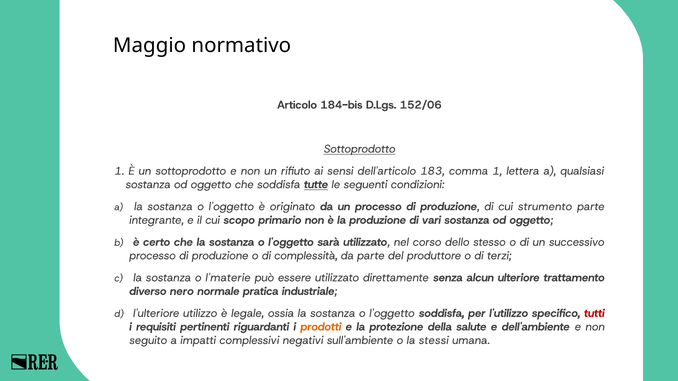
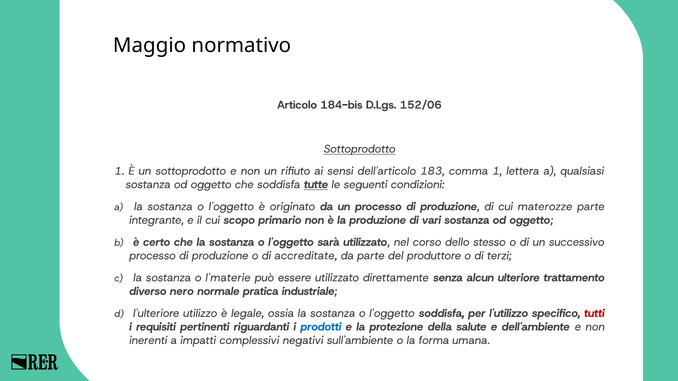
strumento: strumento -> materozze (545, 207)
complessità: complessità -> accreditate (306, 256)
prodotti colour: orange -> blue (321, 327)
seguito: seguito -> inerenti (148, 341)
stessi: stessi -> forma (434, 341)
